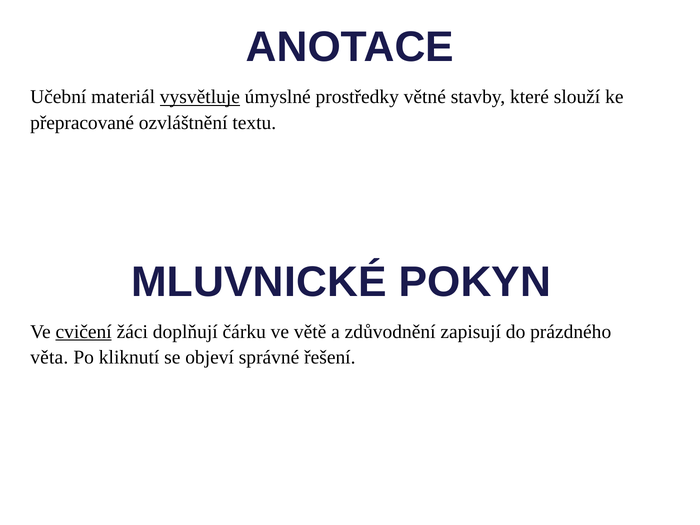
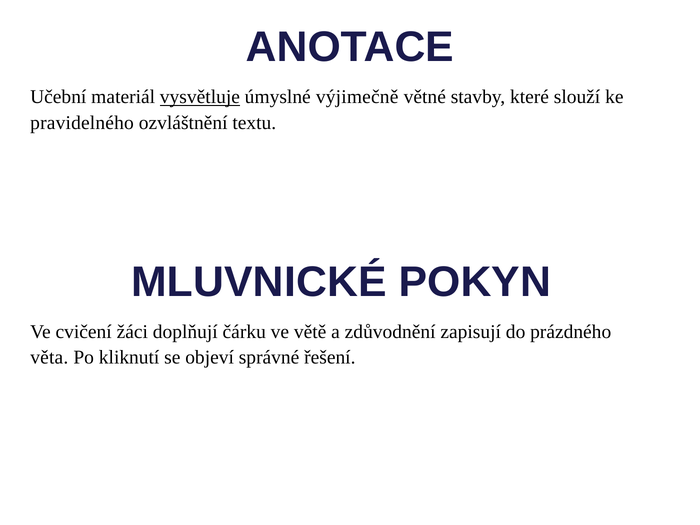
prostředky: prostředky -> výjimečně (357, 97)
přepracované: přepracované -> pravidelného (82, 123)
cvičení underline: present -> none (84, 332)
